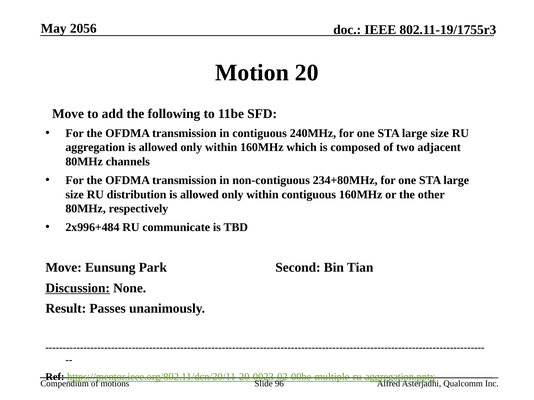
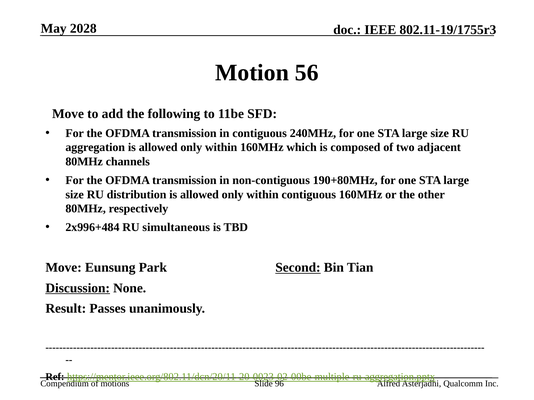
2056: 2056 -> 2028 (83, 28)
20: 20 -> 56 (307, 73)
234+80MHz: 234+80MHz -> 190+80MHz (345, 181)
communicate: communicate -> simultaneous (176, 228)
Second underline: none -> present (298, 268)
